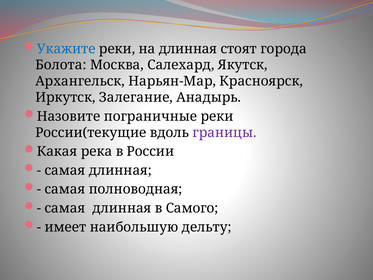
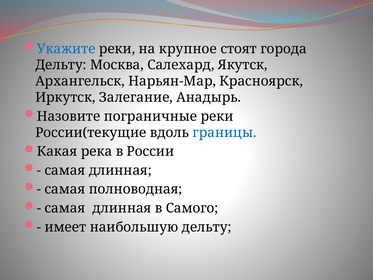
на длинная: длинная -> крупное (188, 49)
Болота: Болота -> Дельту (61, 65)
границы colour: purple -> blue (224, 132)
